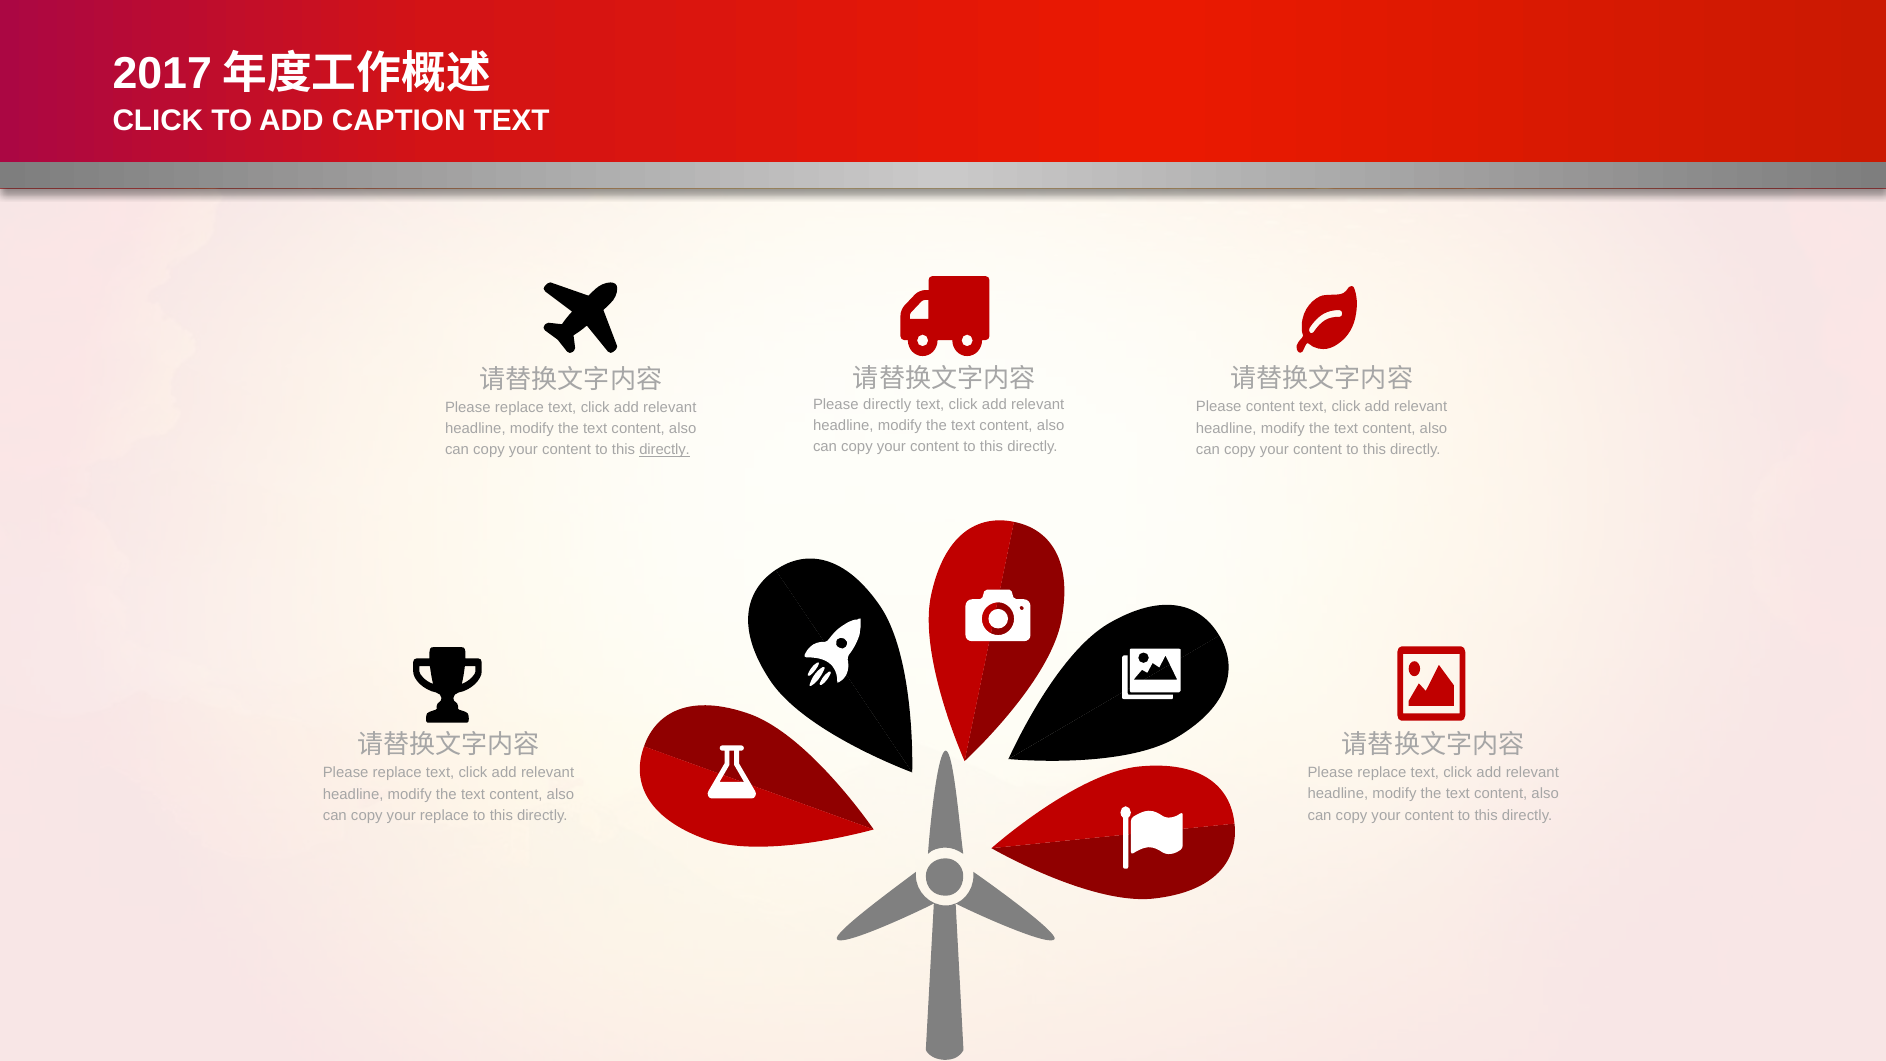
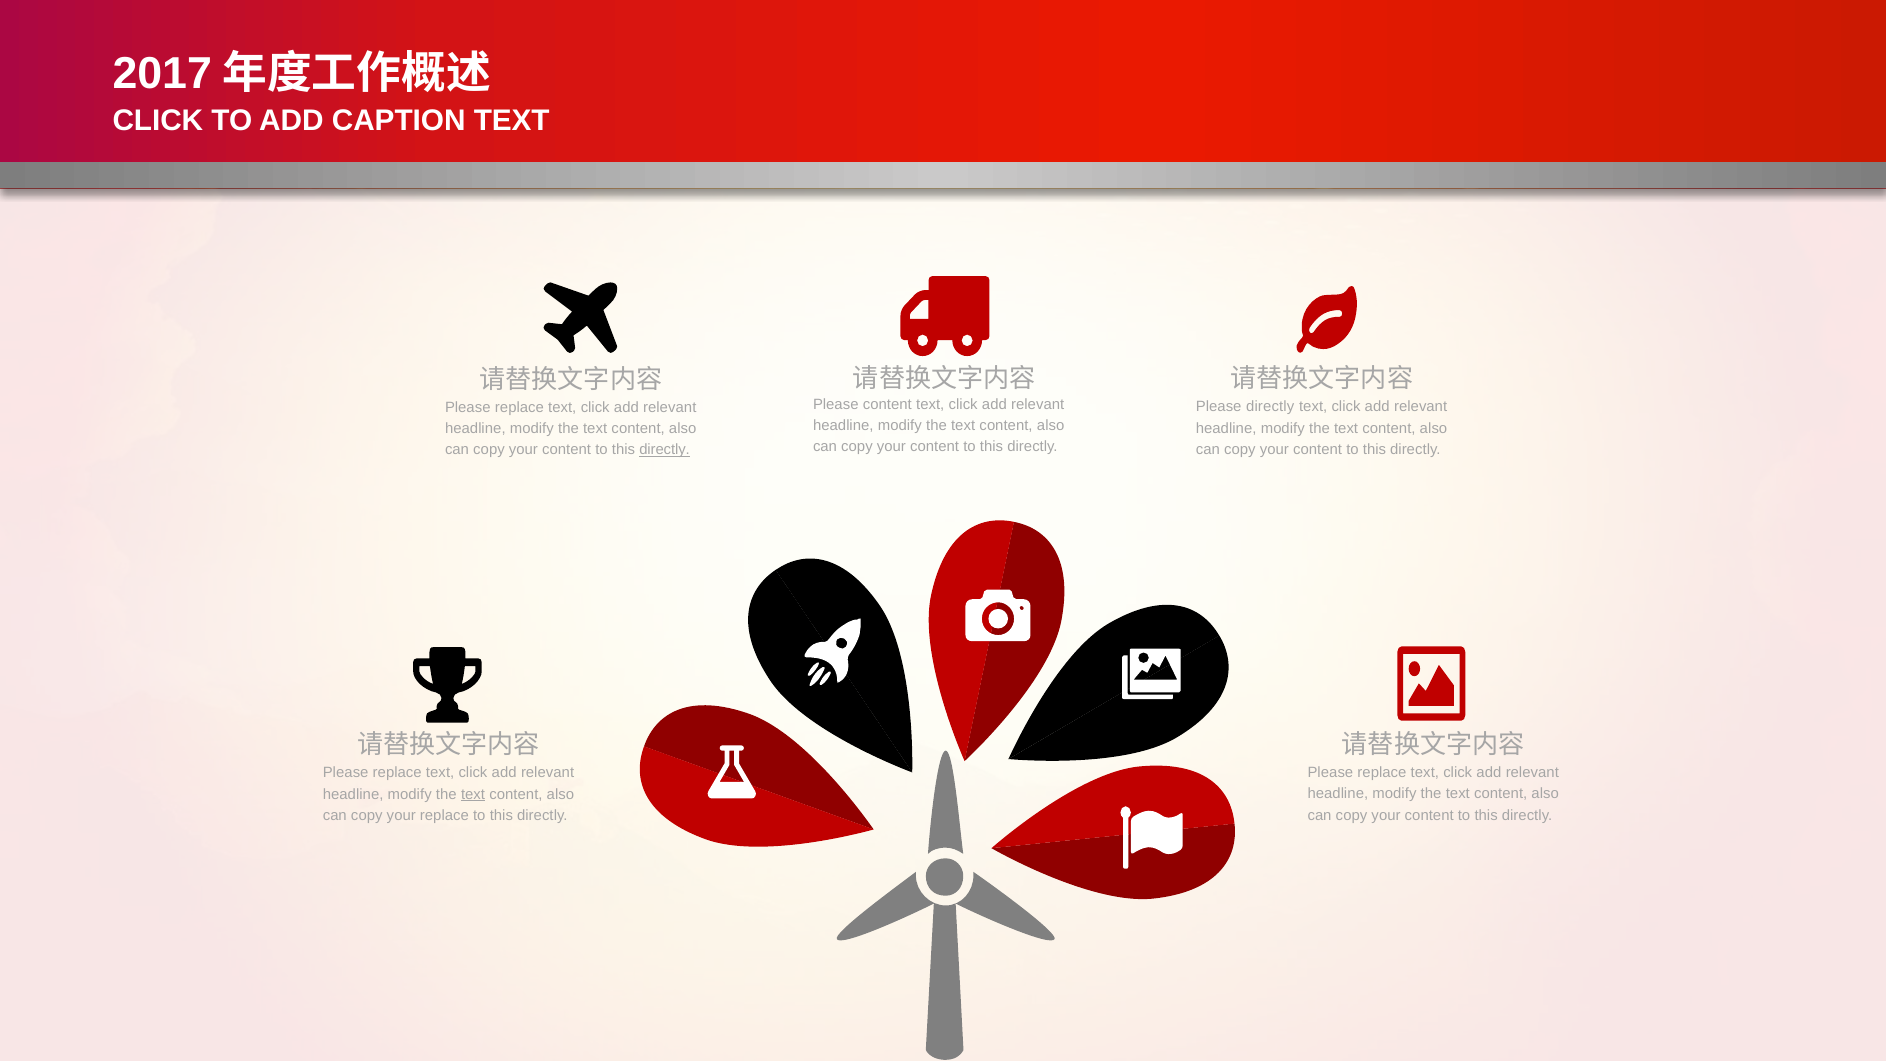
Please directly: directly -> content (887, 404)
Please content: content -> directly (1270, 407)
text underline: none -> present (473, 794)
